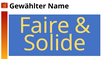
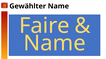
Solide: Solide -> Name (55, 44)
